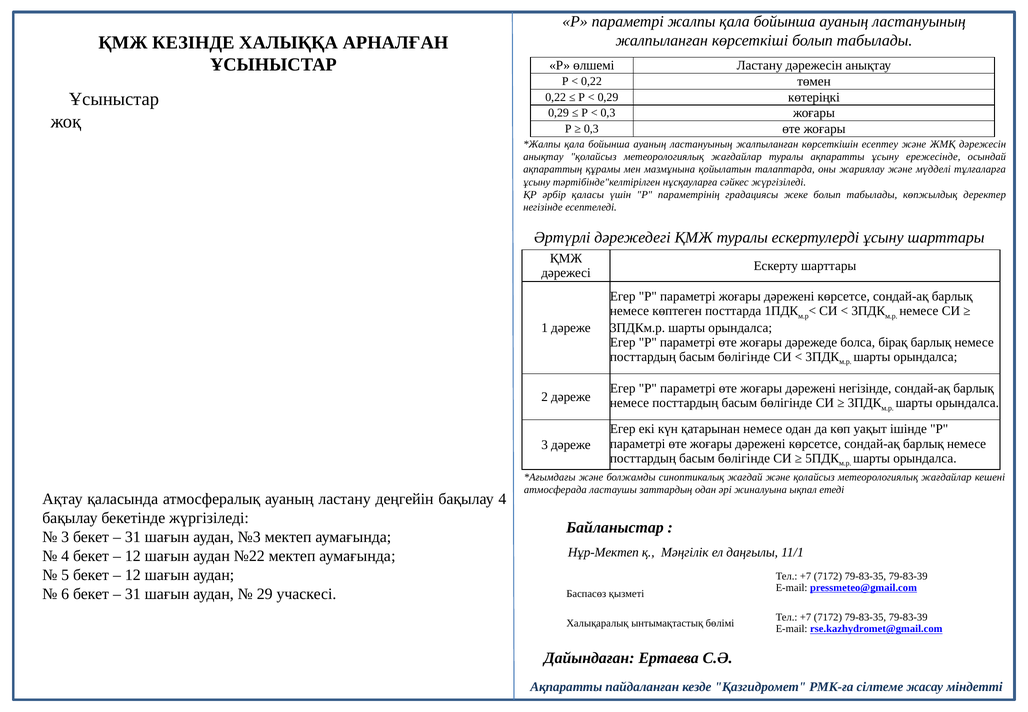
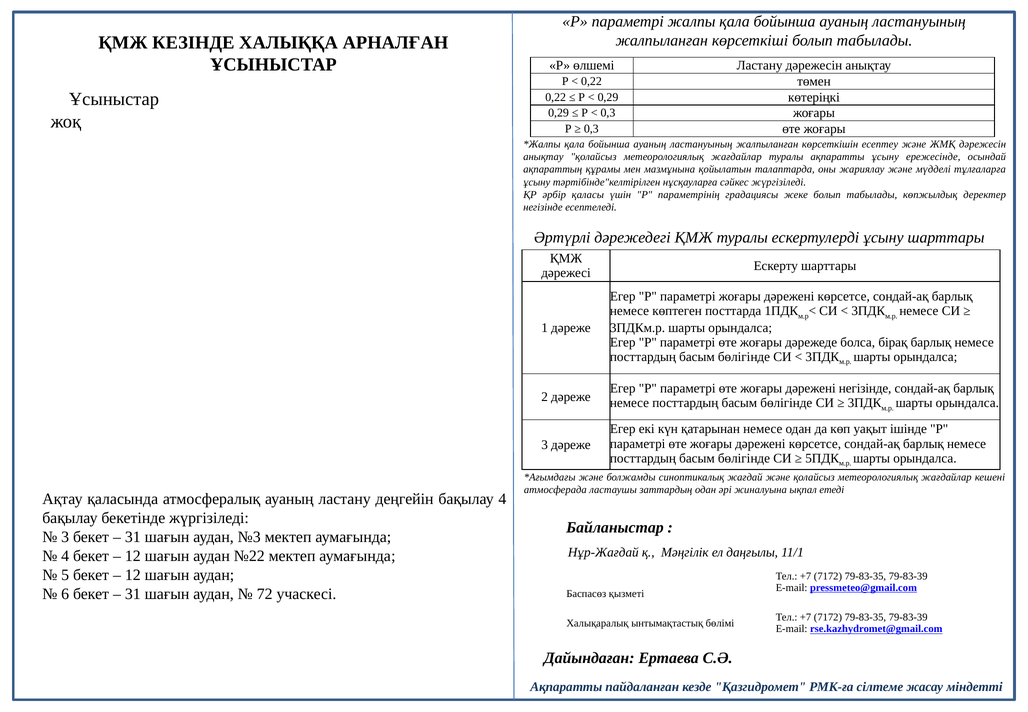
Нұр-Мектеп: Нұр-Мектеп -> Нұр-Жағдай (603, 552)
29: 29 -> 72 (265, 594)
